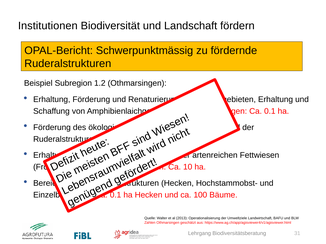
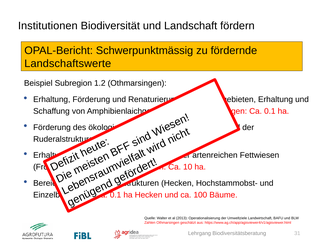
Ruderalstrukturen: Ruderalstrukturen -> Landschaftswerte (68, 64)
